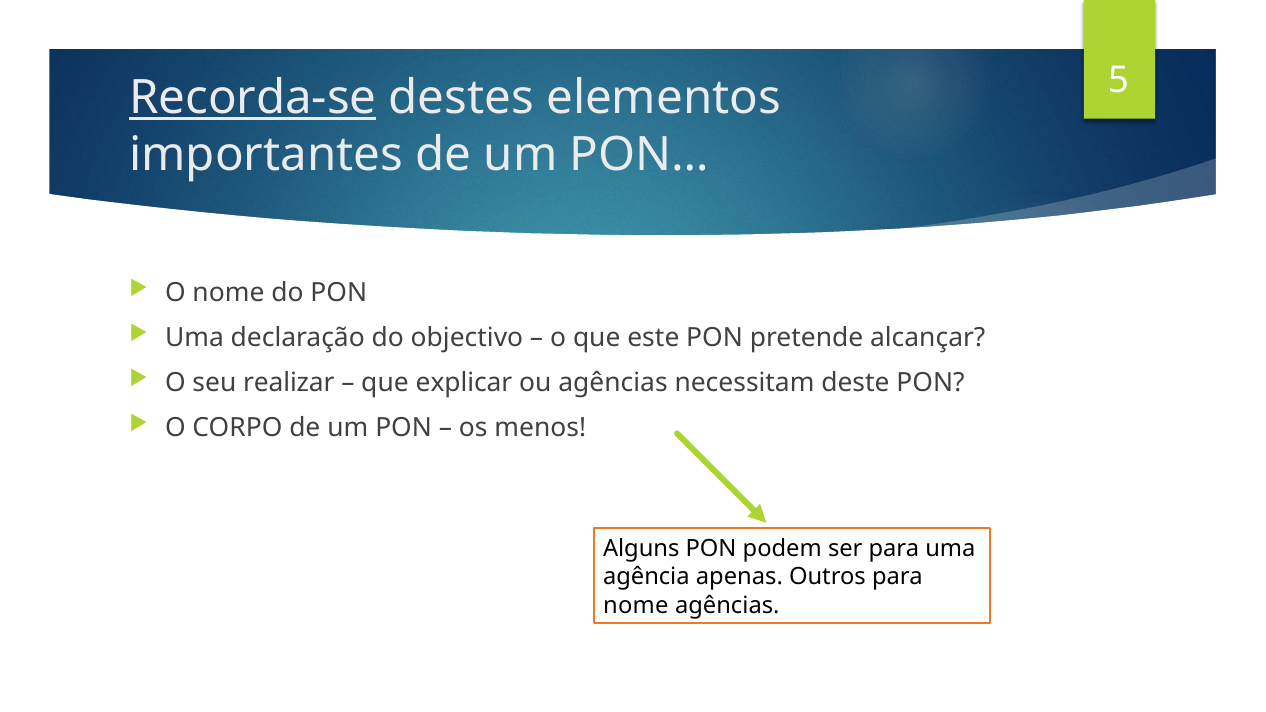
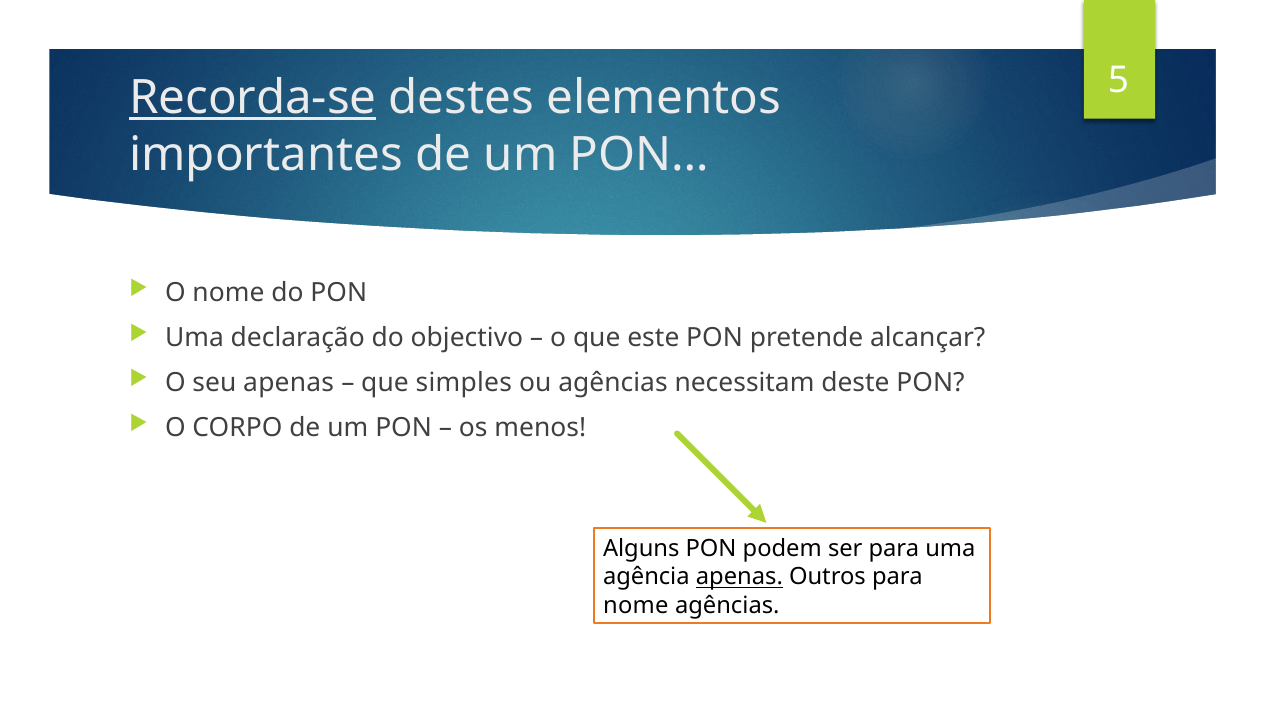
seu realizar: realizar -> apenas (289, 383)
explicar: explicar -> simples (464, 383)
apenas underline: none -> present (739, 577)
